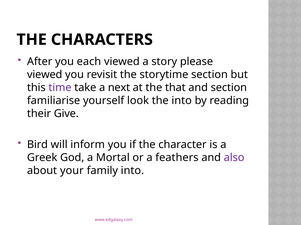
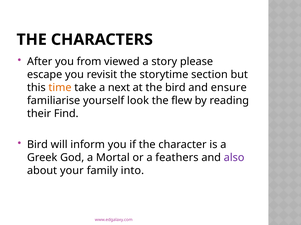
each: each -> from (89, 62)
viewed: viewed -> escape (45, 75)
time colour: purple -> orange (60, 88)
the that: that -> bird (175, 88)
and section: section -> ensure (229, 88)
the into: into -> flew (182, 101)
Give: Give -> Find (66, 114)
